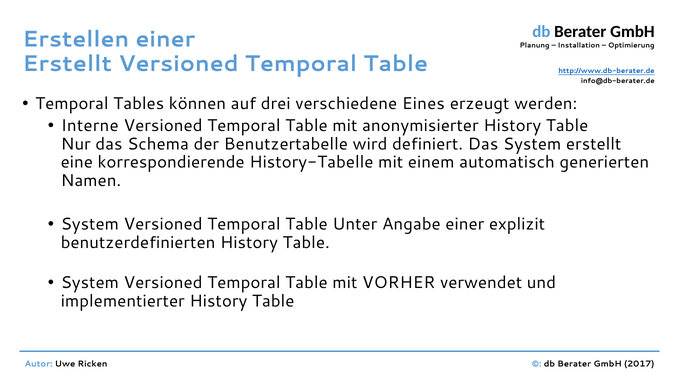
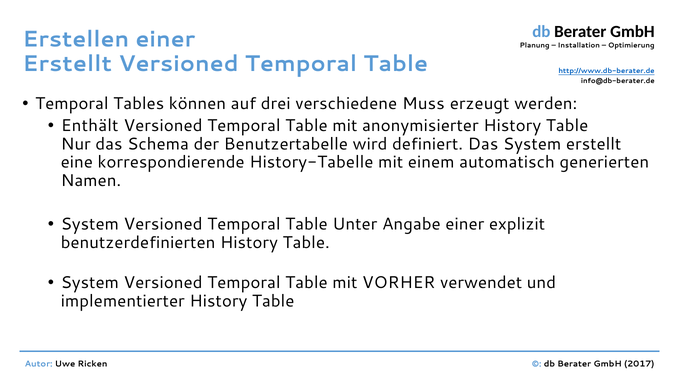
Eines: Eines -> Muss (423, 104)
Interne: Interne -> Enthält (90, 126)
